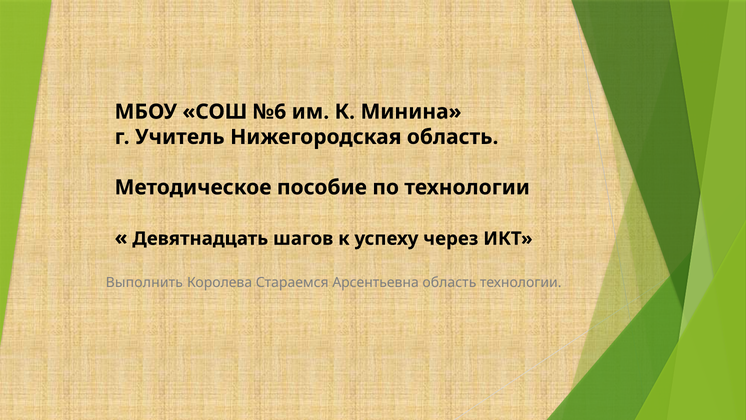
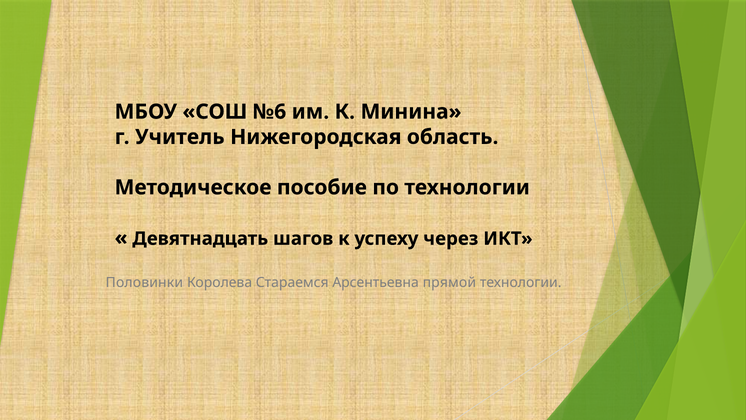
Выполнить: Выполнить -> Половинки (144, 282)
Арсентьевна область: область -> прямой (449, 282)
